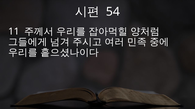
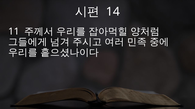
54: 54 -> 14 (113, 12)
